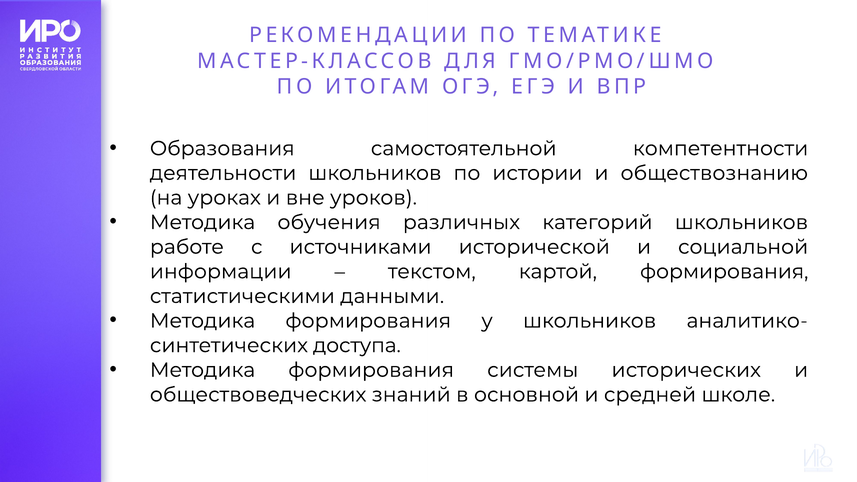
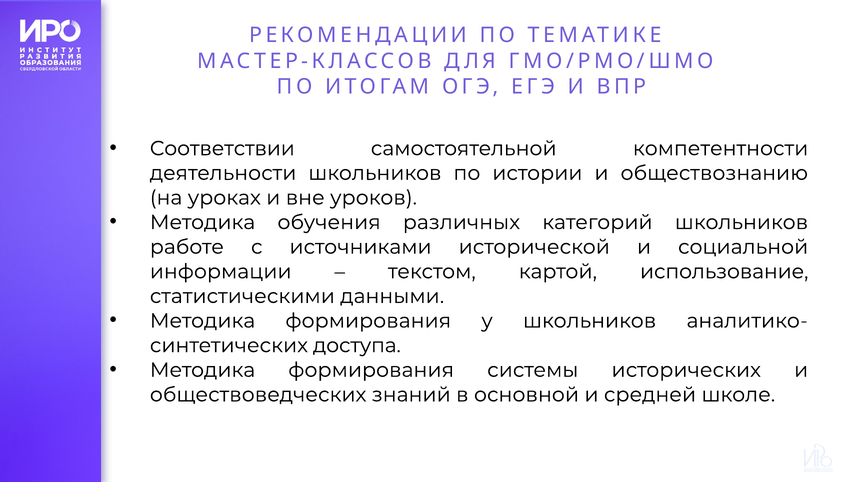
Образования: Образования -> Соответствии (222, 148)
картой формирования: формирования -> использование (724, 272)
